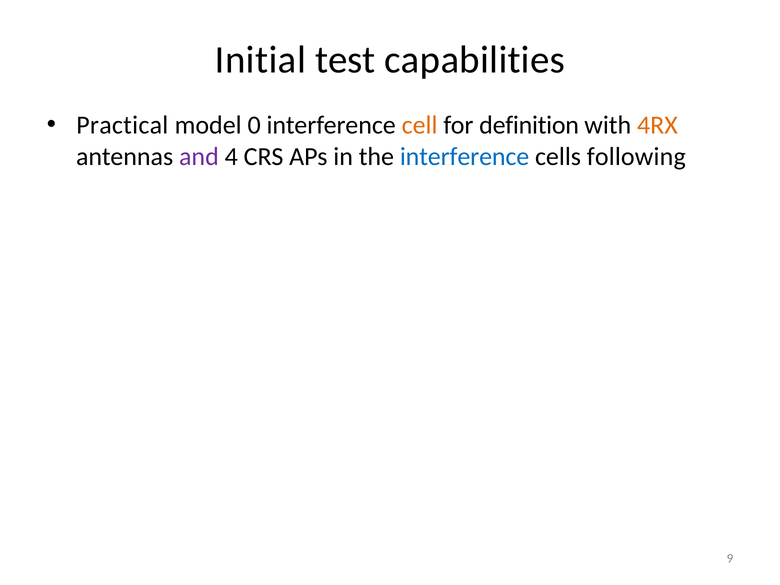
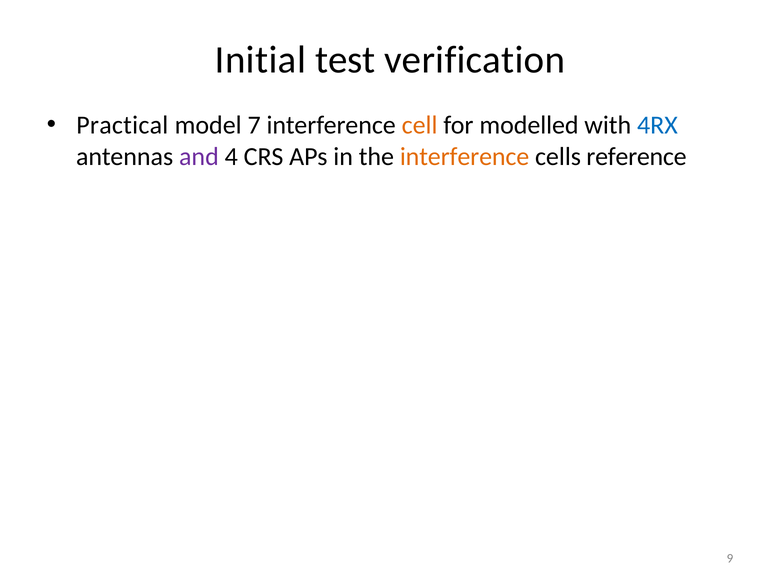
capabilities: capabilities -> verification (475, 60)
0: 0 -> 7 (254, 125)
definition: definition -> modelled (529, 125)
4RX colour: orange -> blue (657, 125)
interference colour: blue -> orange (465, 157)
following: following -> reference (636, 157)
